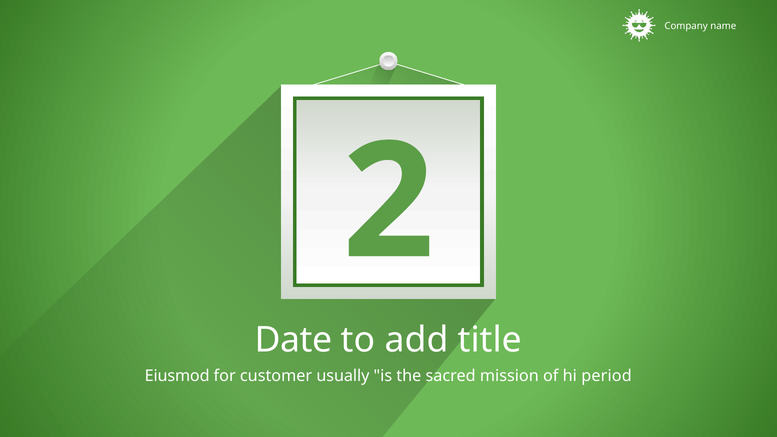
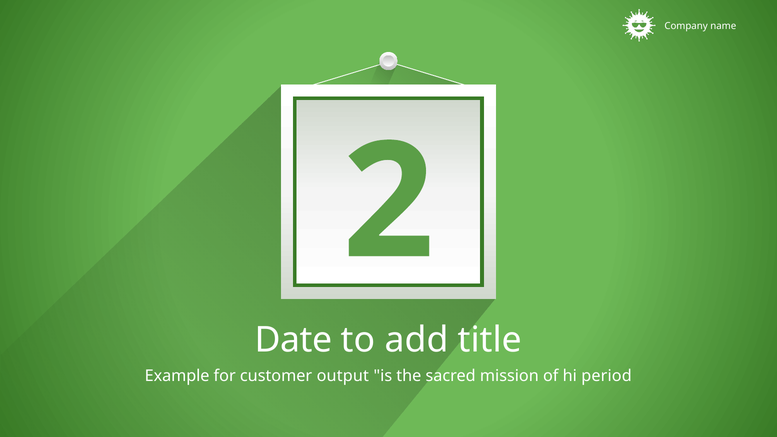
Eiusmod: Eiusmod -> Example (177, 376)
usually: usually -> output (343, 376)
